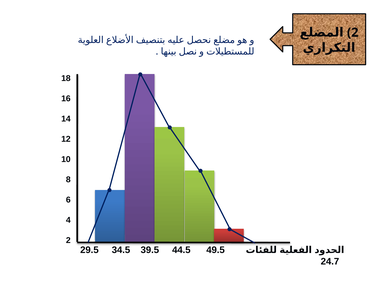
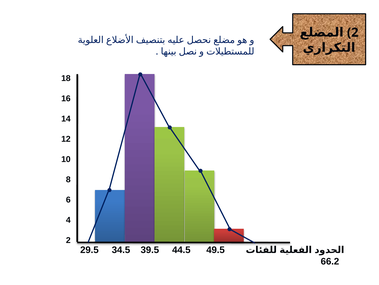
24.7: 24.7 -> 66.2 (330, 261)
